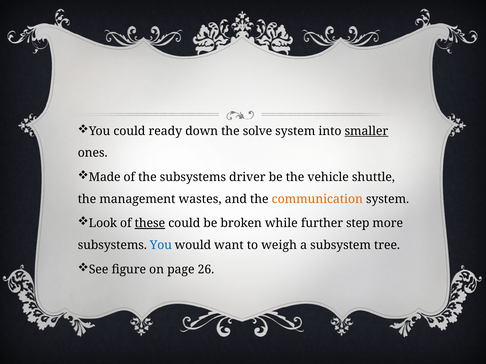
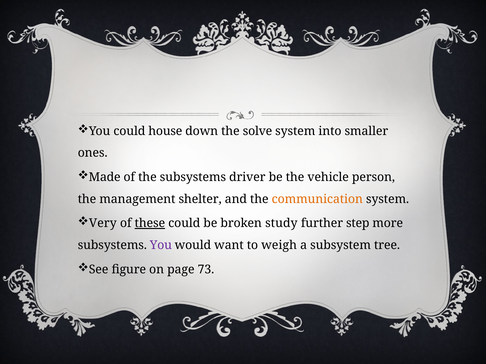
ready: ready -> house (165, 131)
smaller underline: present -> none (366, 131)
shuttle: shuttle -> person (373, 177)
wastes: wastes -> shelter (200, 199)
Look: Look -> Very (103, 224)
while: while -> study (281, 224)
You colour: blue -> purple (161, 245)
26: 26 -> 73 (206, 270)
